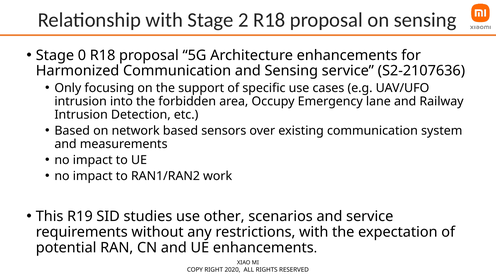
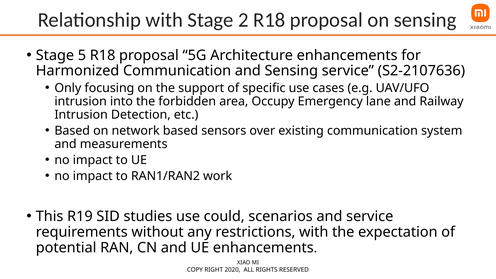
0: 0 -> 5 (82, 55)
other: other -> could (224, 216)
